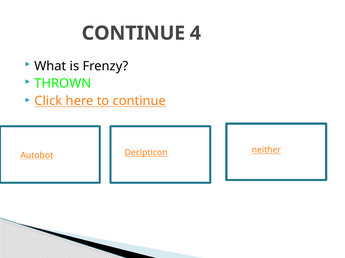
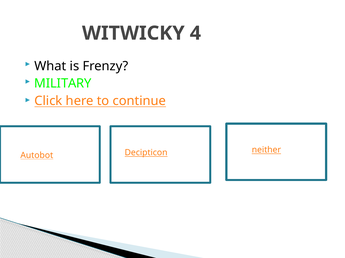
CONTINUE: CONTINUE -> WITWICKY (133, 33)
THROWN: THROWN -> MILITARY (63, 84)
